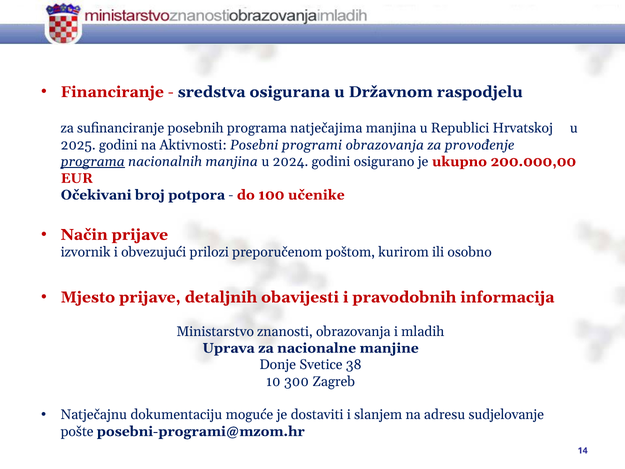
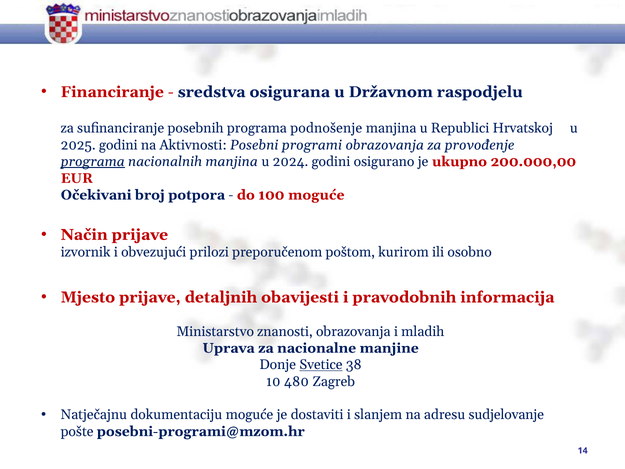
natječajima: natječajima -> podnošenje (326, 128)
100 učenike: učenike -> moguće (316, 195)
Svetice underline: none -> present (321, 365)
300: 300 -> 480 (297, 381)
